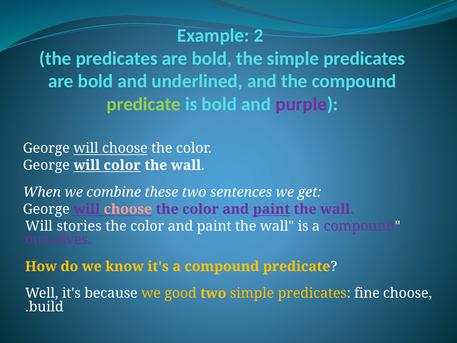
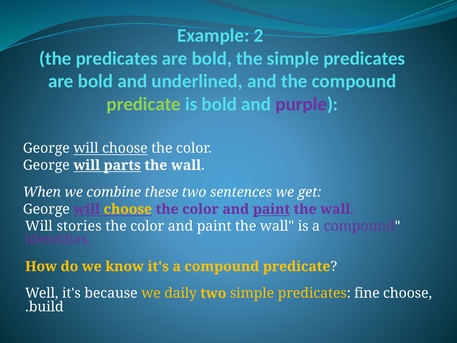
will color: color -> parts (122, 165)
choose colour: pink -> yellow (128, 209)
ourselves: ourselves -> identifies (58, 240)
good: good -> daily (181, 293)
